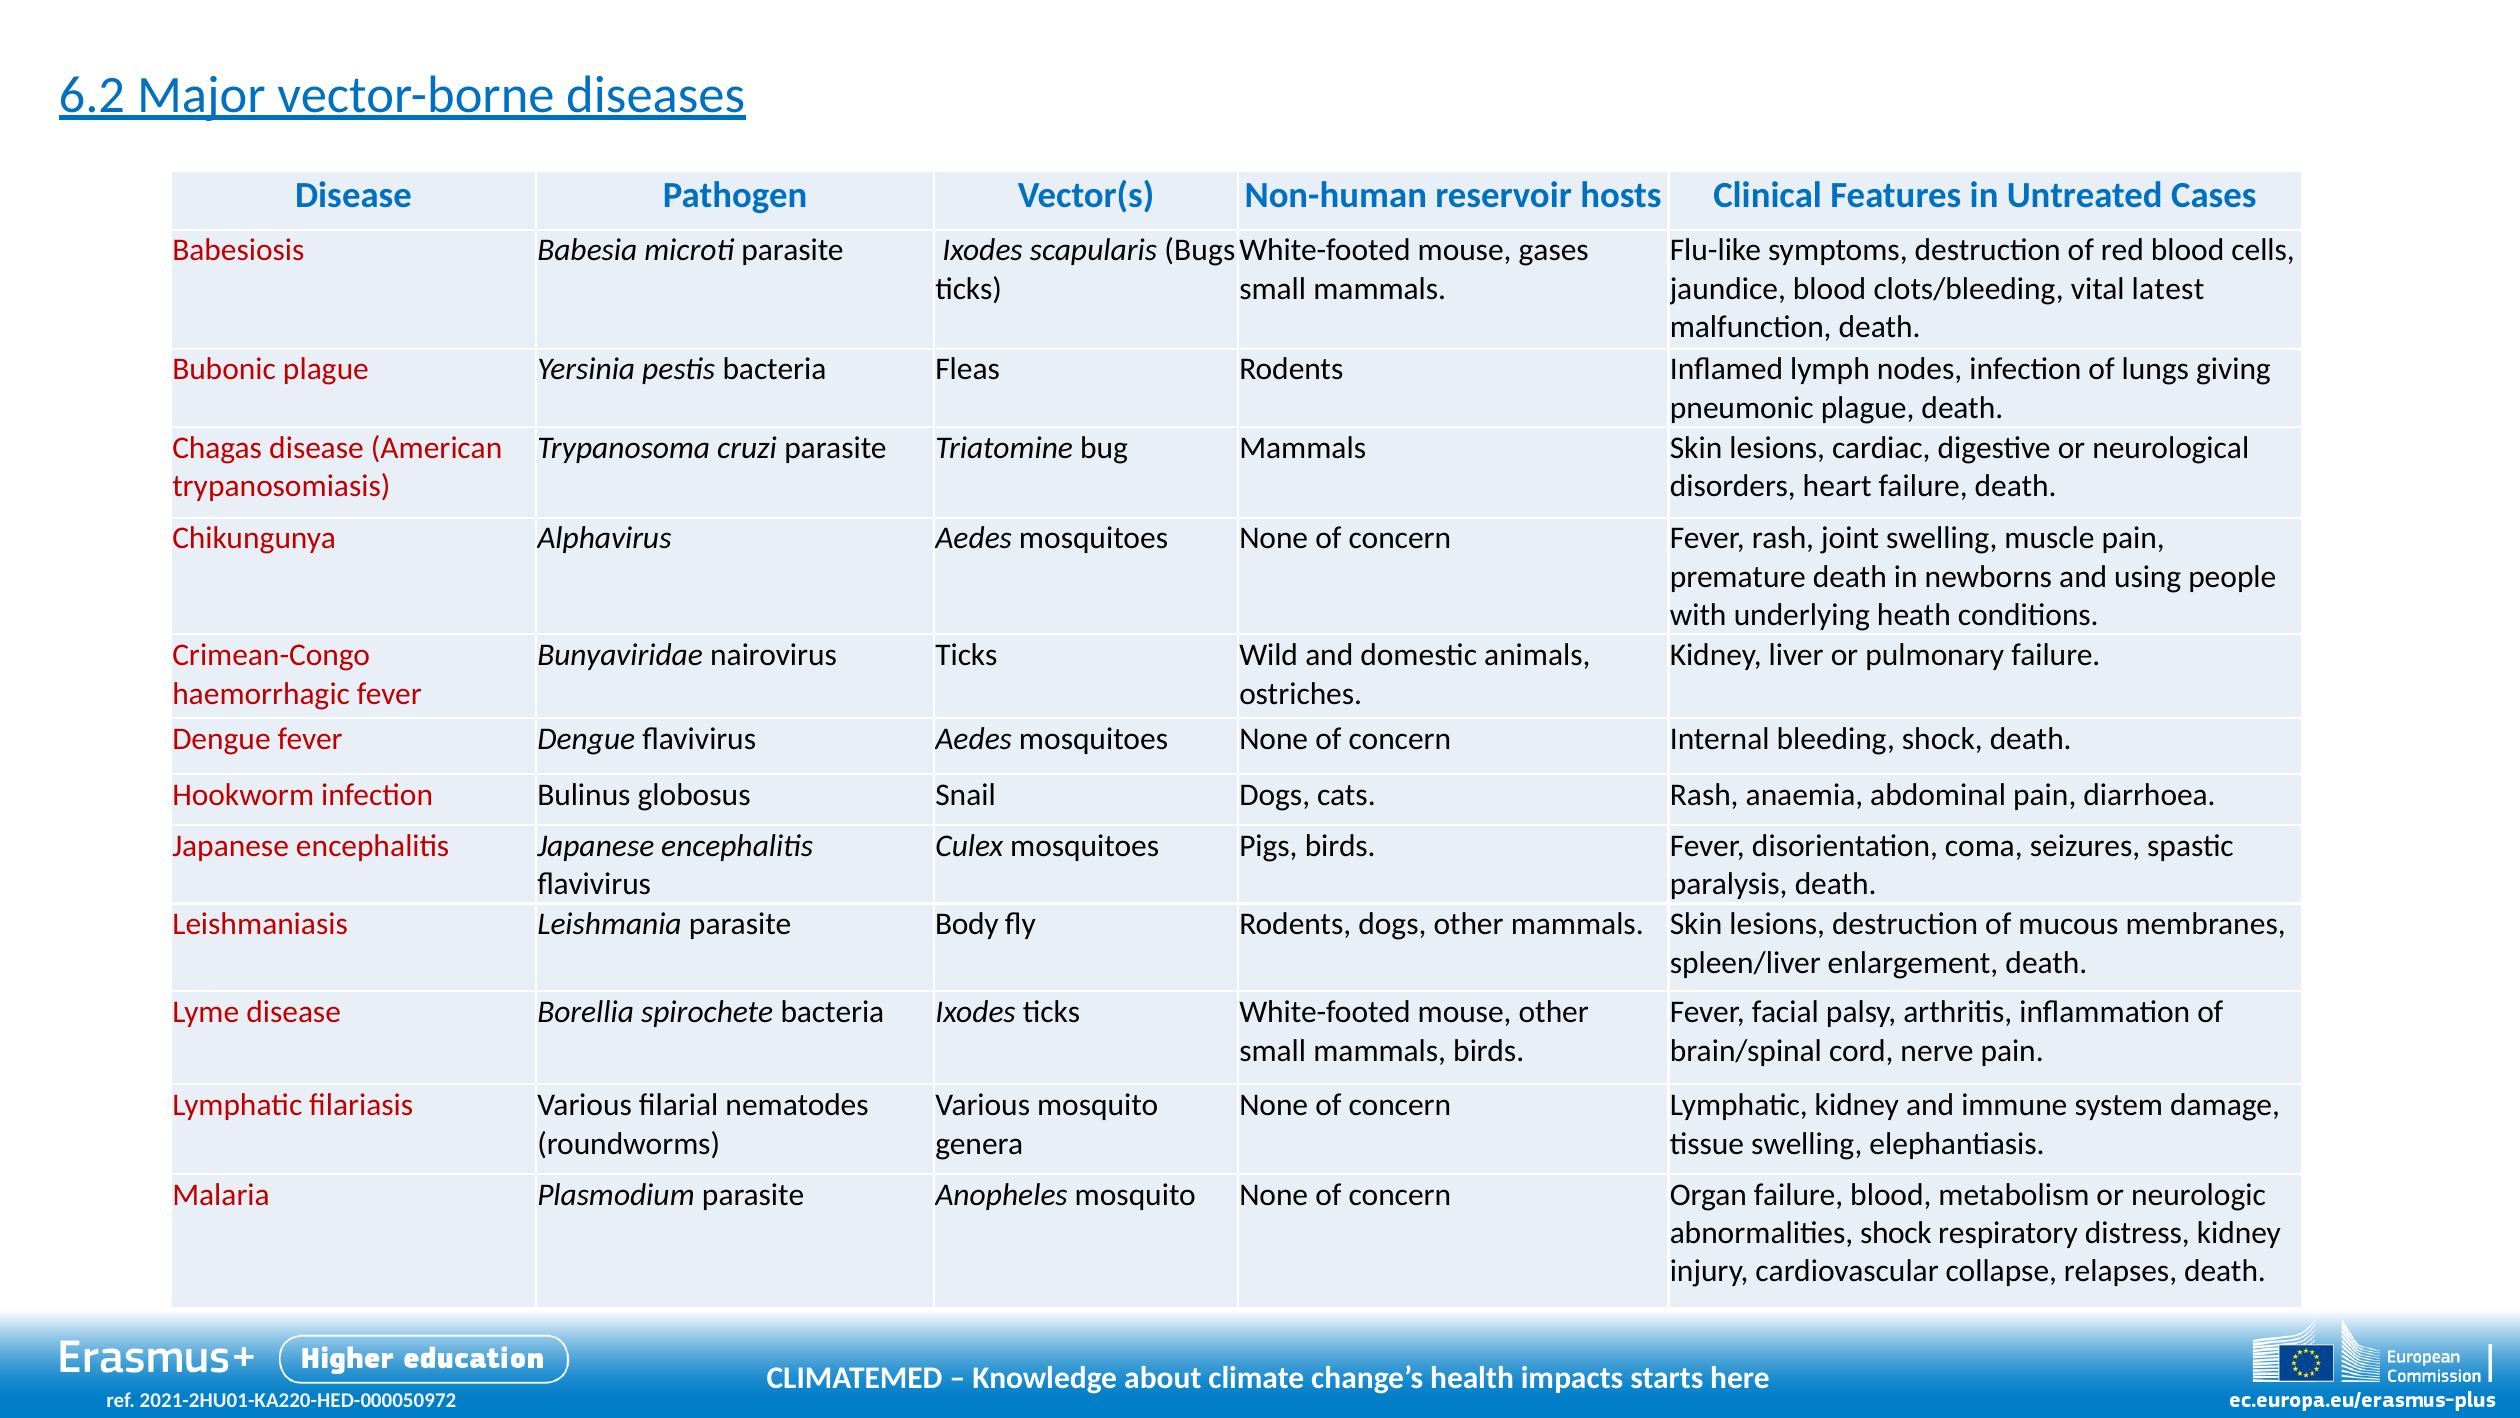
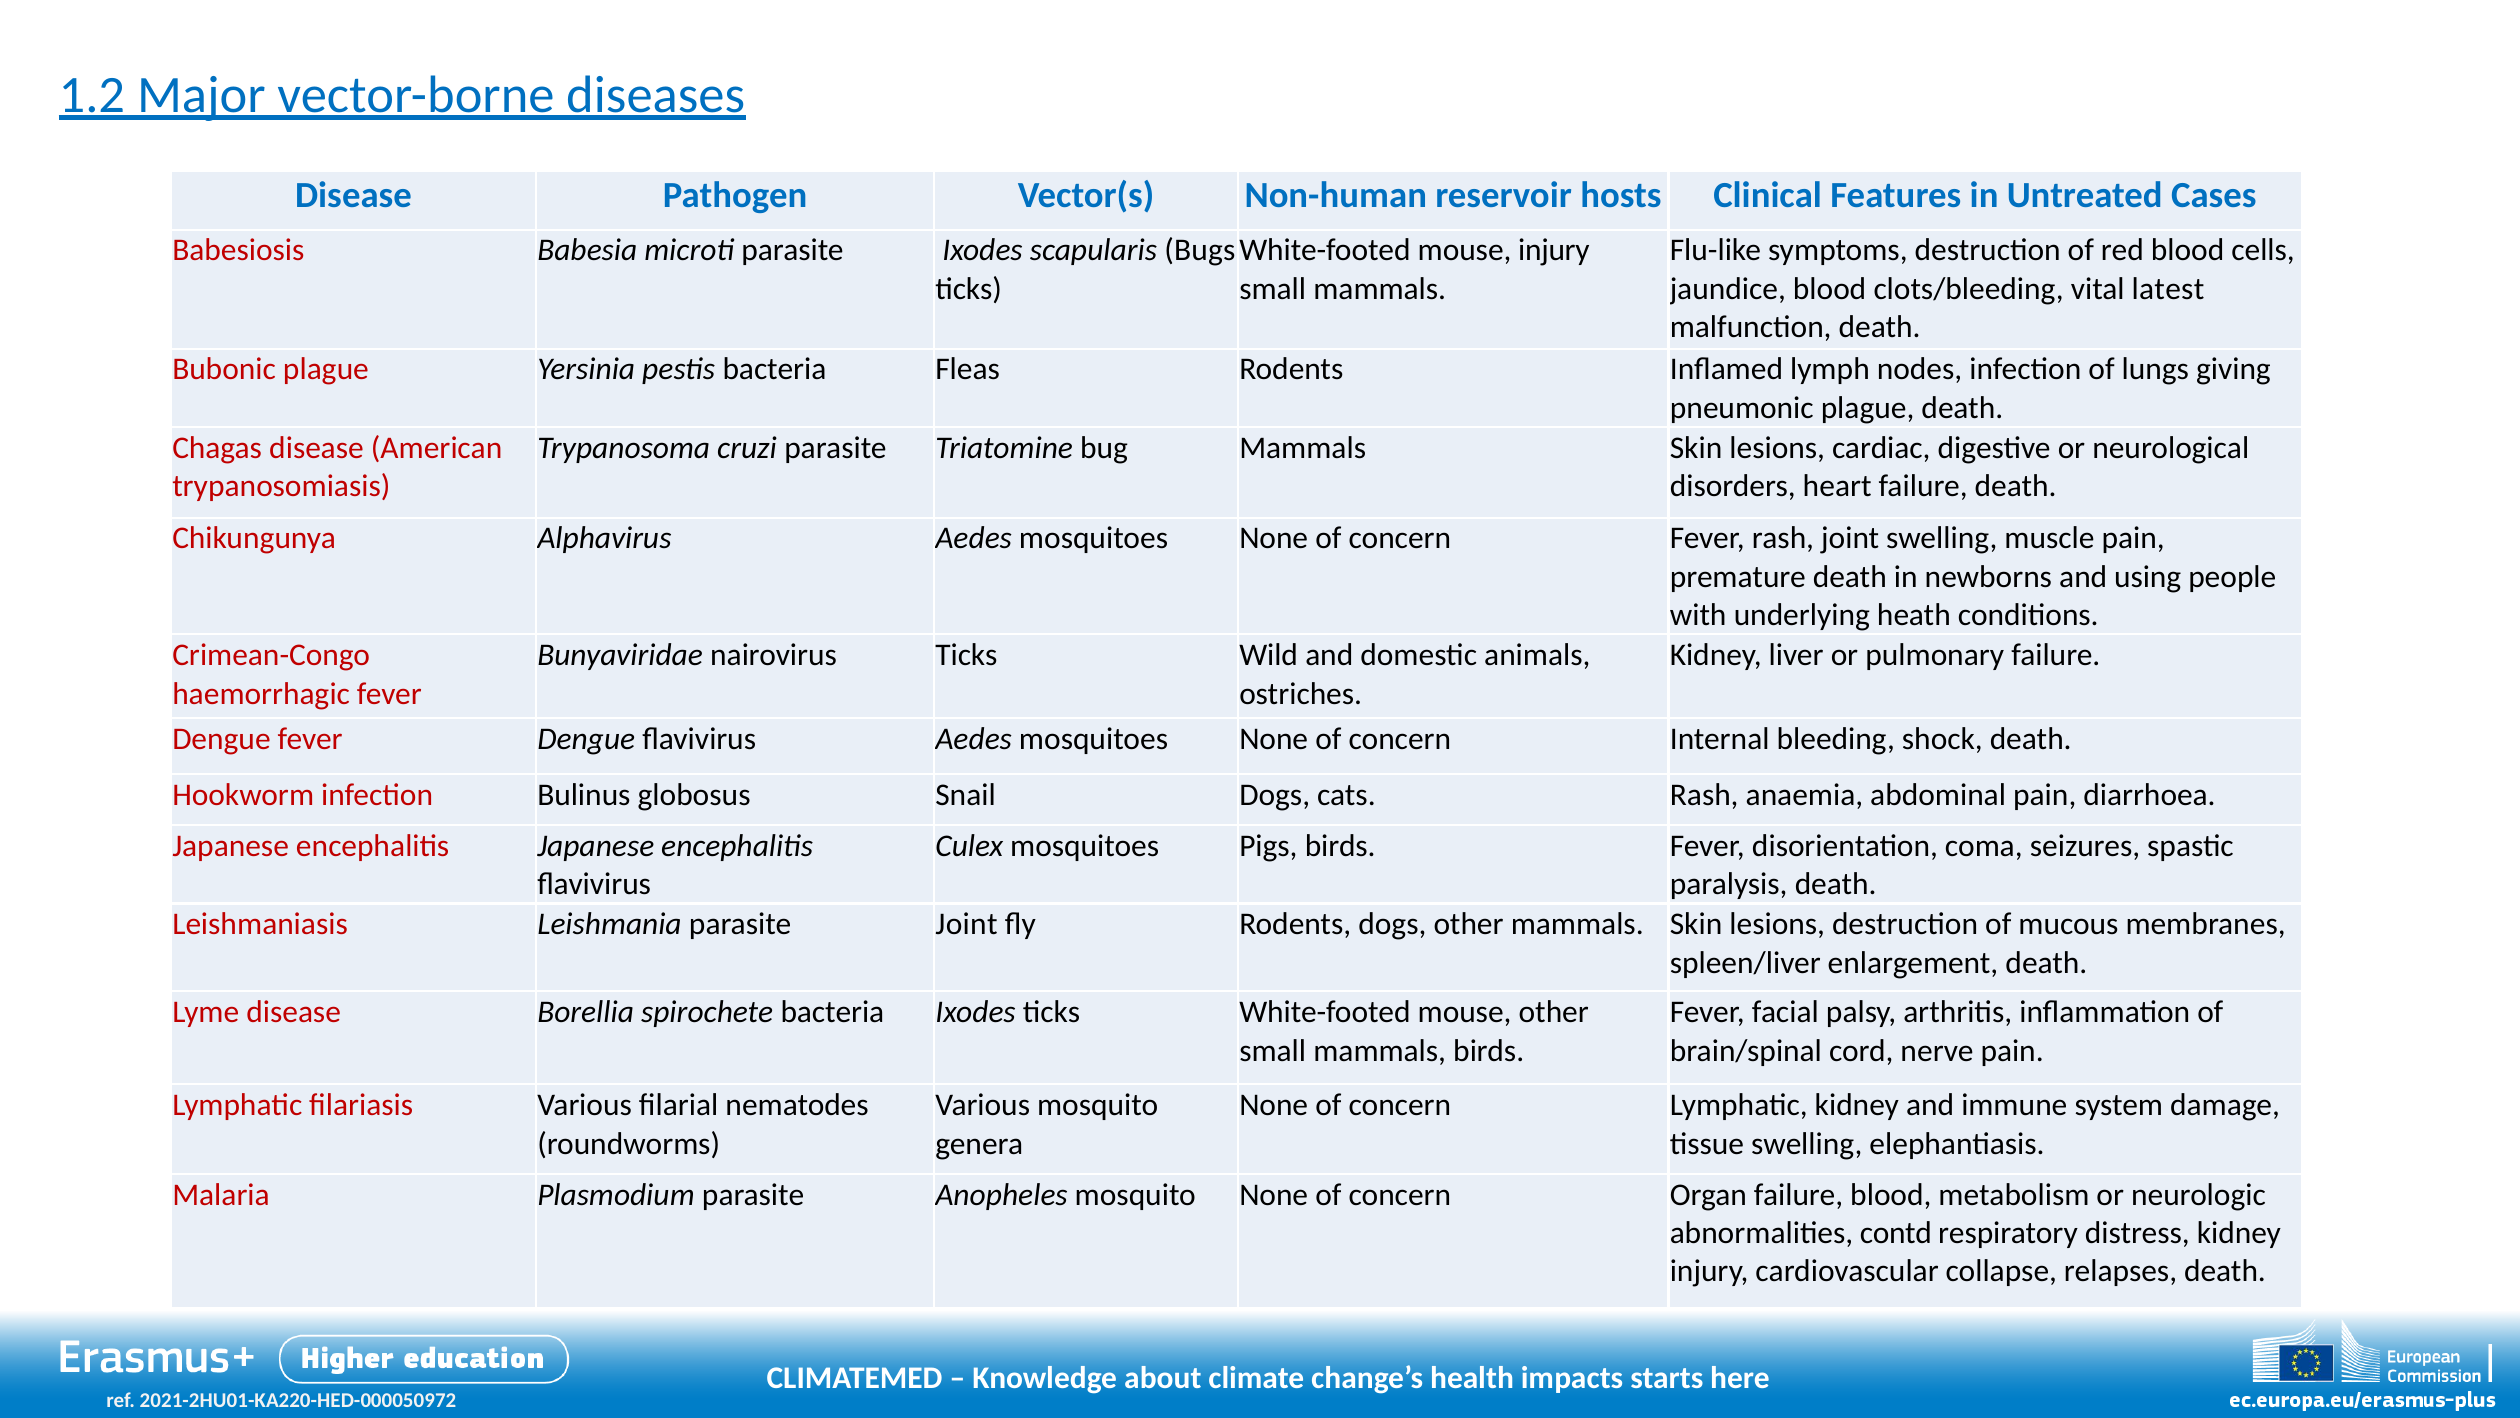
6.2: 6.2 -> 1.2 (92, 95)
mouse gases: gases -> injury (1554, 250)
parasite Body: Body -> Joint (967, 924)
abnormalities shock: shock -> contd (1896, 1233)
